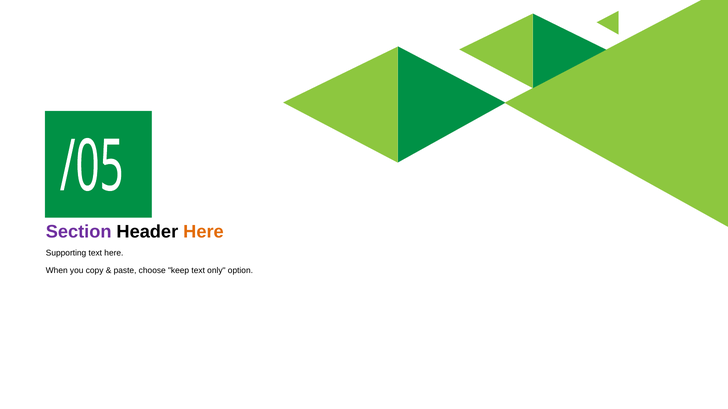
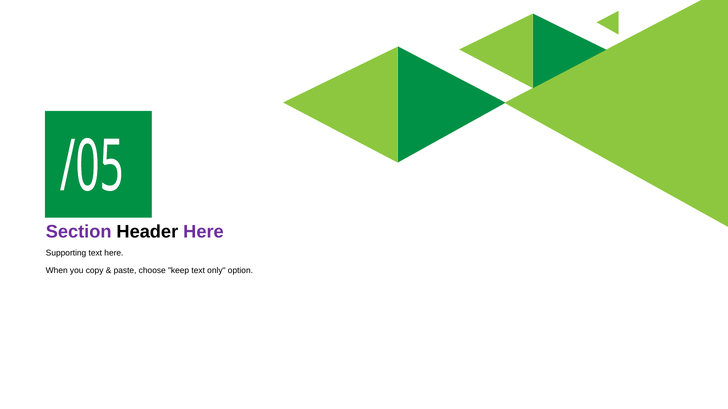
Here colour: orange -> purple (203, 232)
